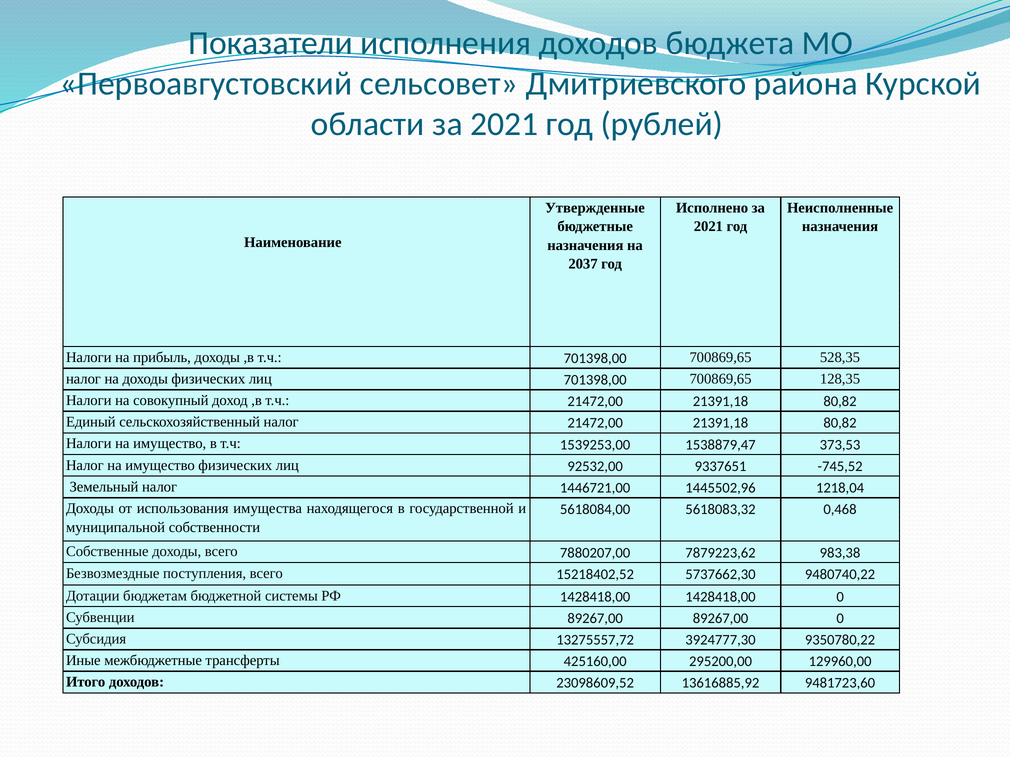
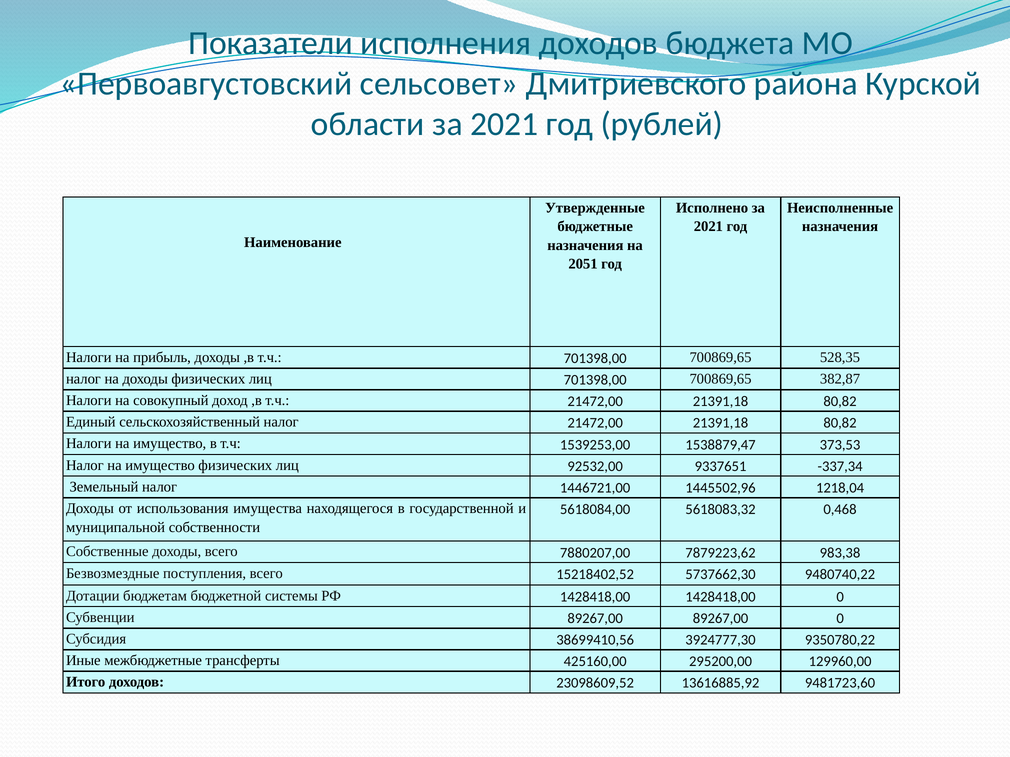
2037: 2037 -> 2051 (583, 264)
128,35: 128,35 -> 382,87 (840, 379)
-745,52: -745,52 -> -337,34 (840, 467)
13275557,72: 13275557,72 -> 38699410,56 (595, 640)
